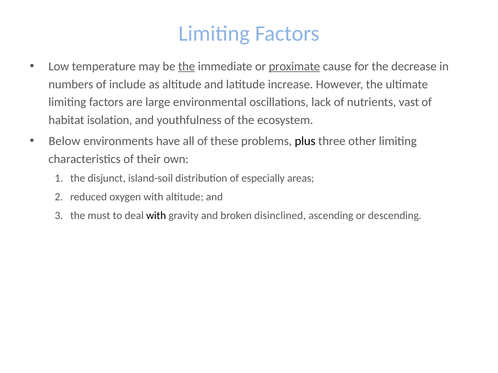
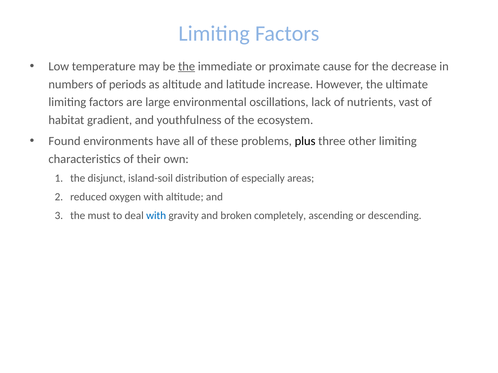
proximate underline: present -> none (294, 66)
include: include -> periods (128, 84)
isolation: isolation -> gradient (110, 120)
Below: Below -> Found (65, 141)
with colour: black -> blue (156, 216)
disinclined: disinclined -> completely (280, 216)
